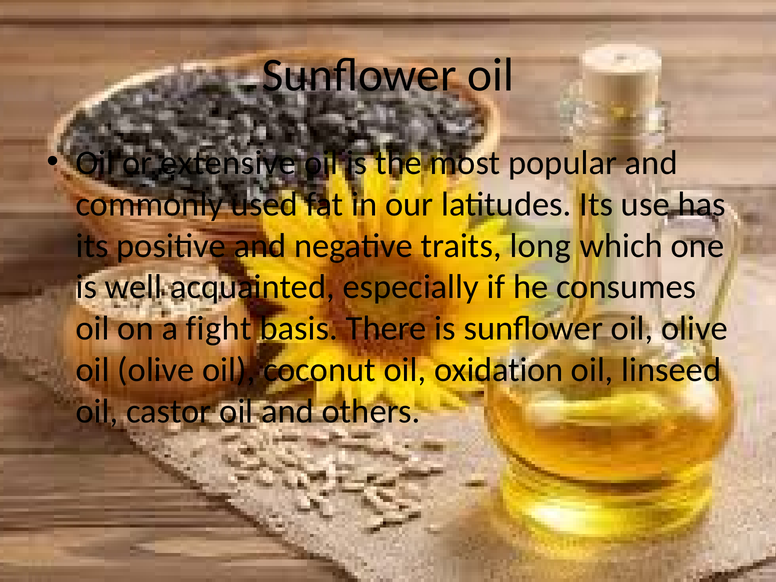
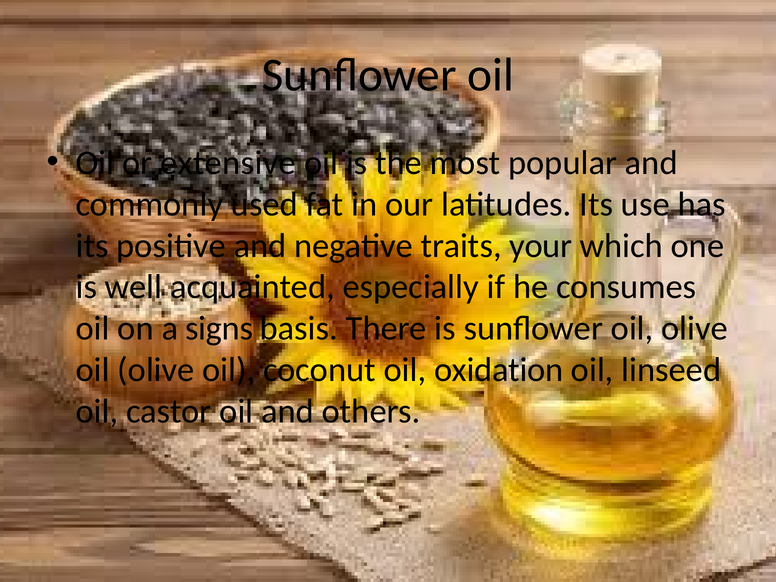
long: long -> your (541, 246)
fight: fight -> signs (219, 329)
